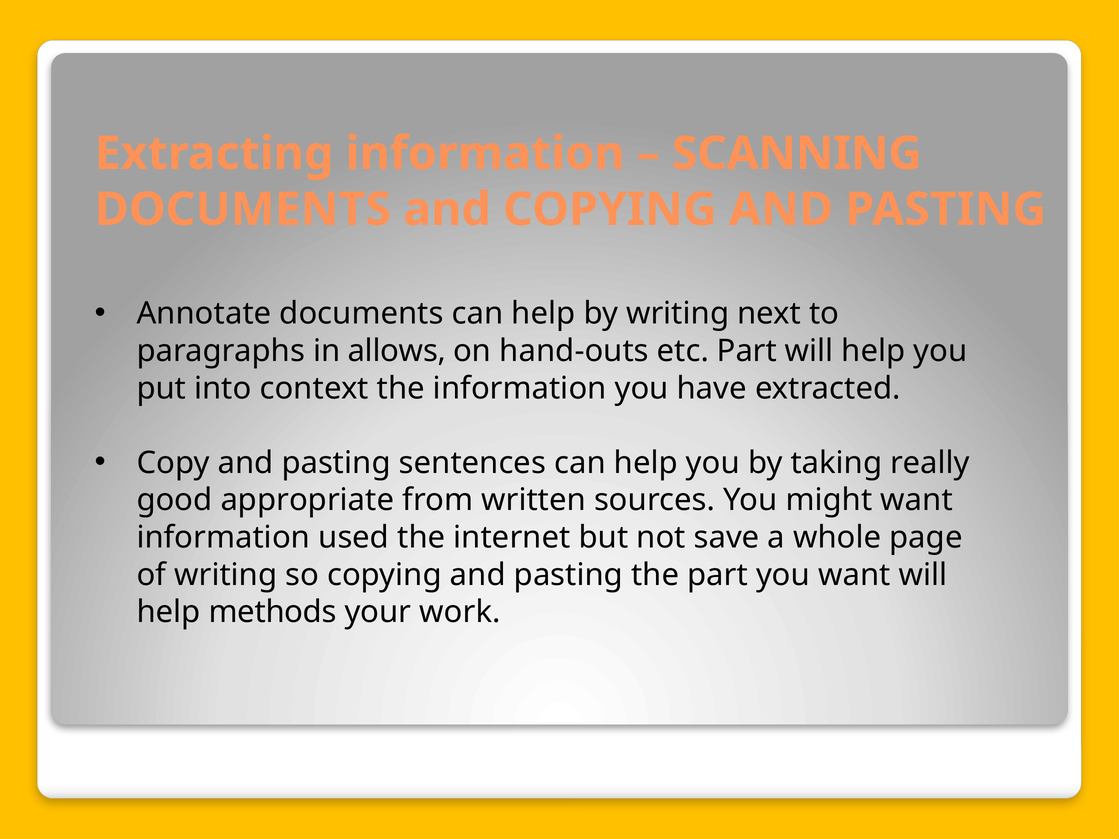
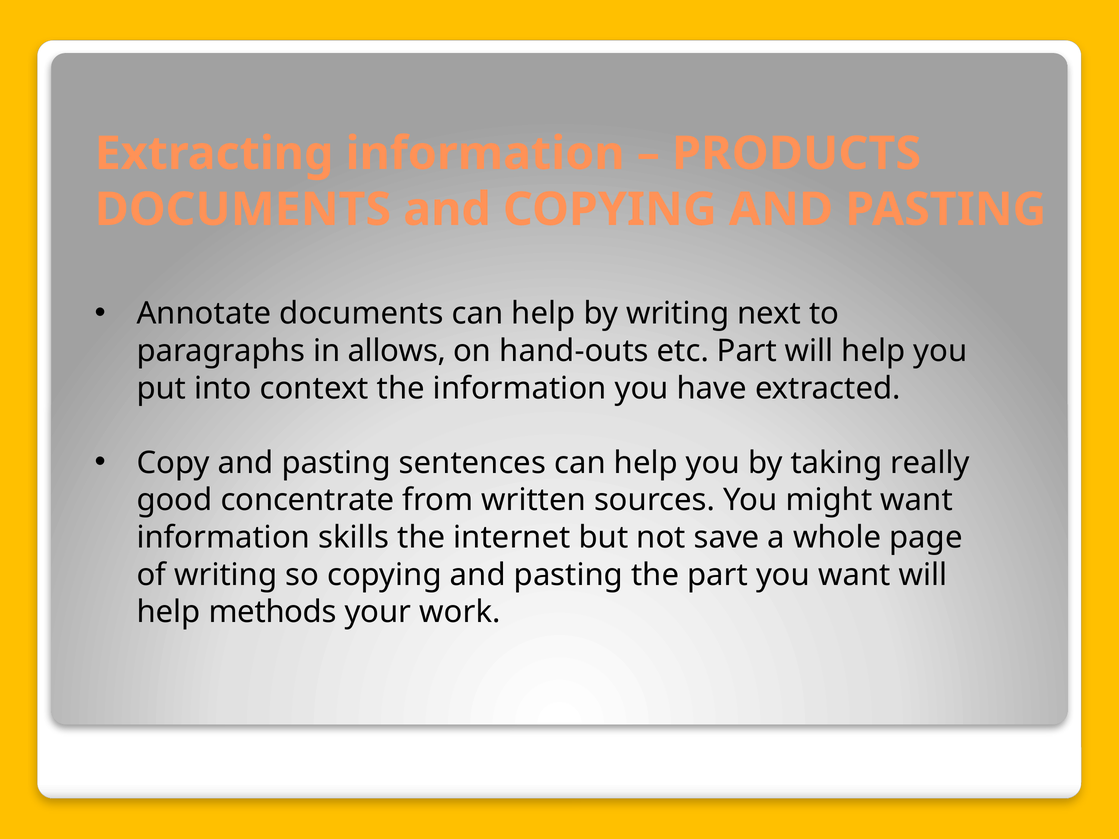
SCANNING: SCANNING -> PRODUCTS (797, 154)
appropriate: appropriate -> concentrate (307, 500)
used: used -> skills (354, 538)
